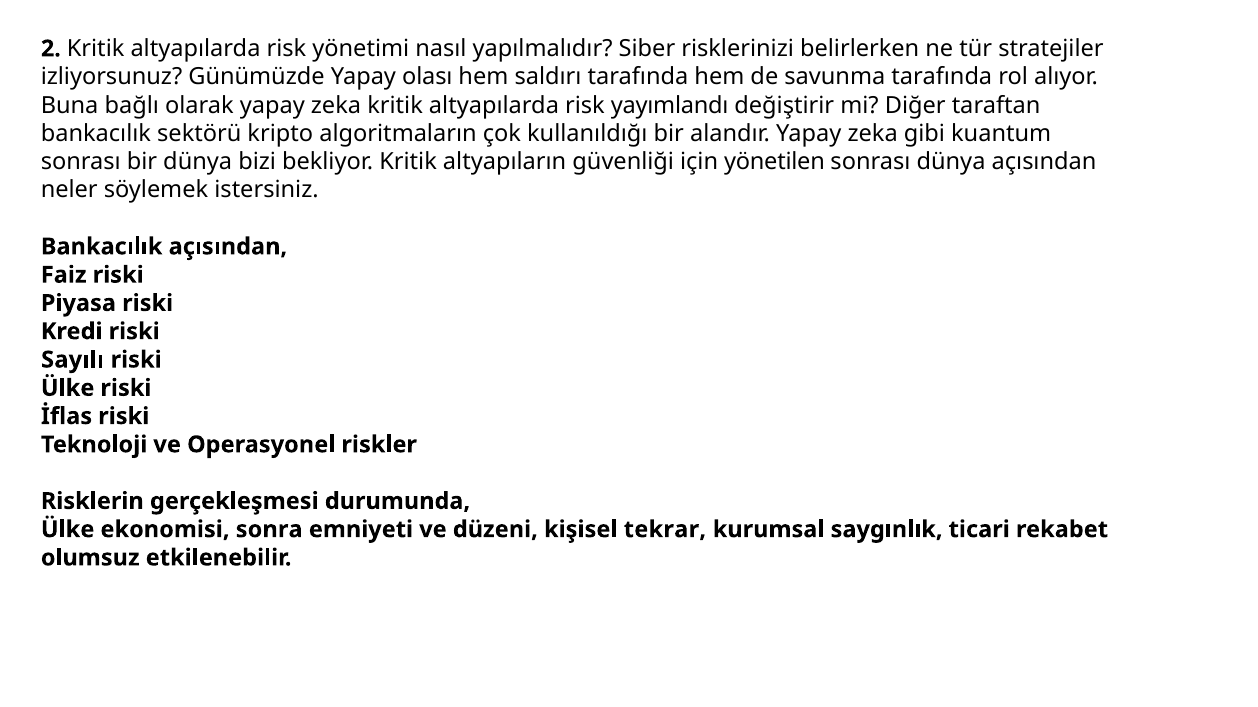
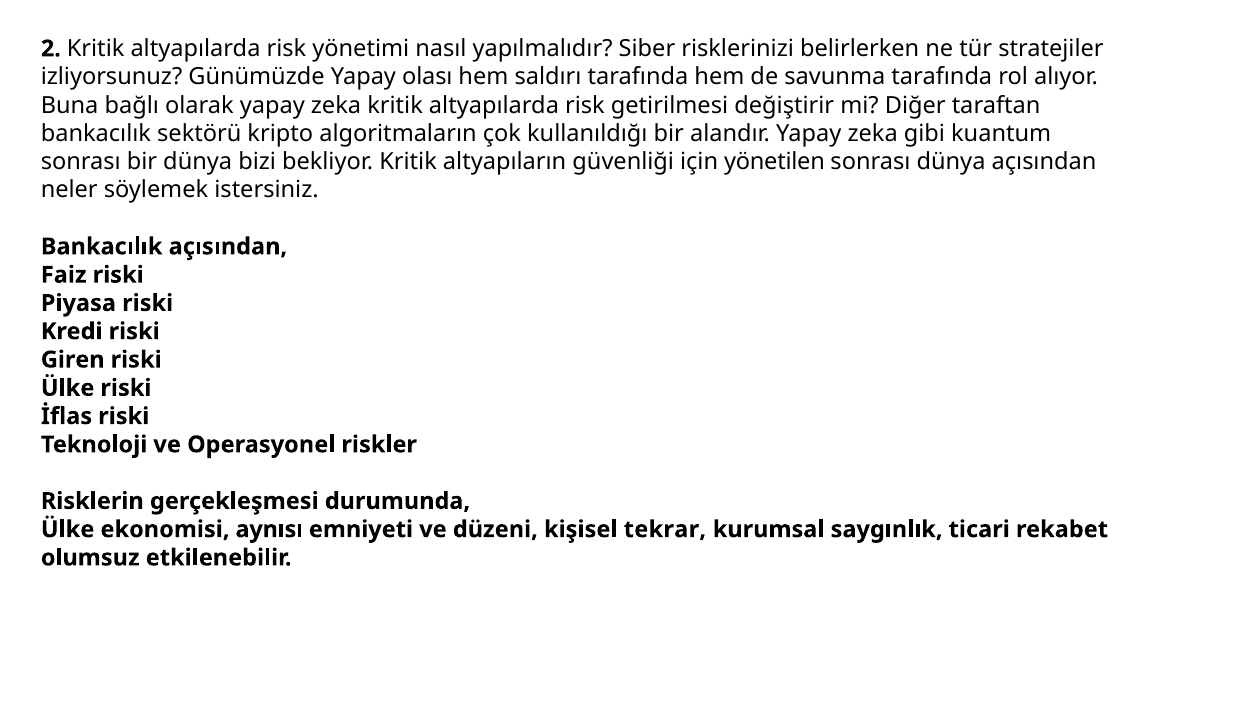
yayımlandı: yayımlandı -> getirilmesi (670, 105)
Sayılı: Sayılı -> Giren (73, 360)
sonra: sonra -> aynısı (269, 530)
